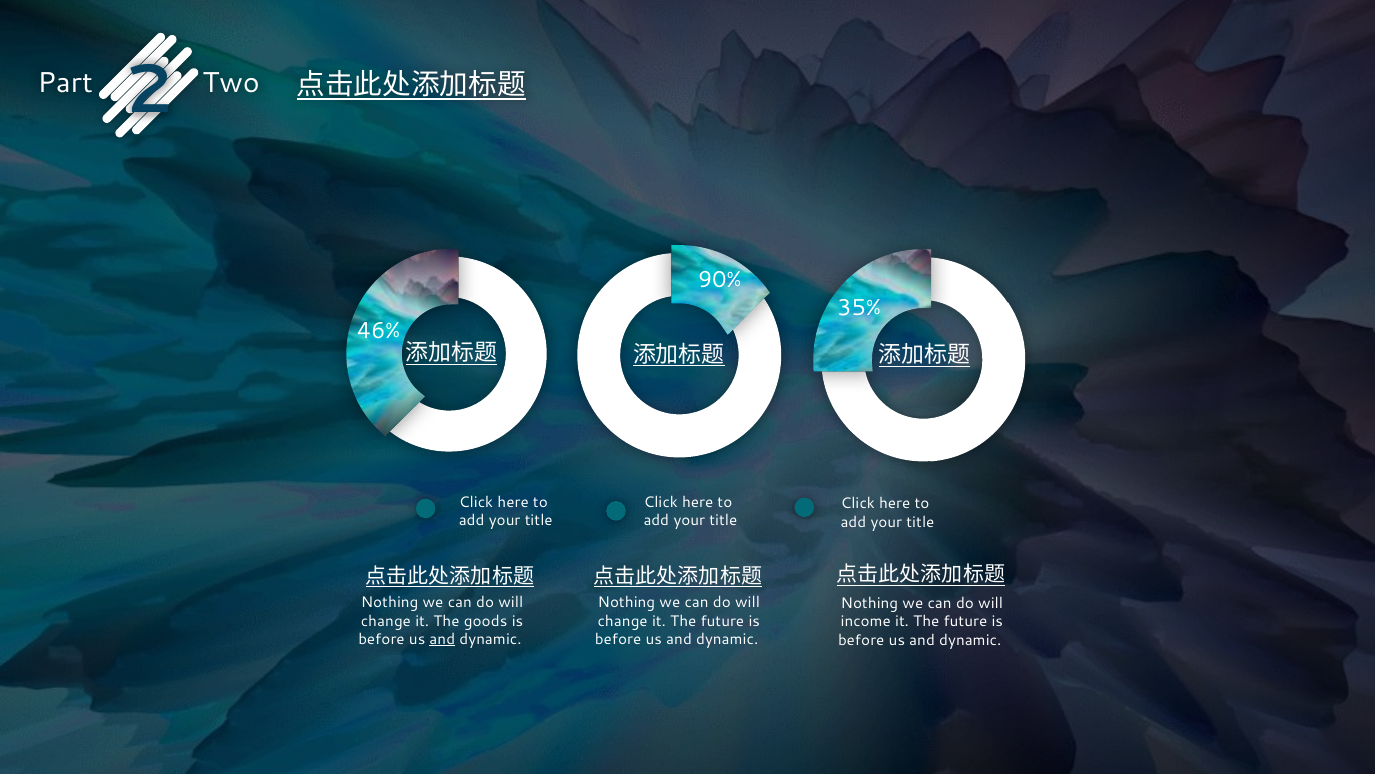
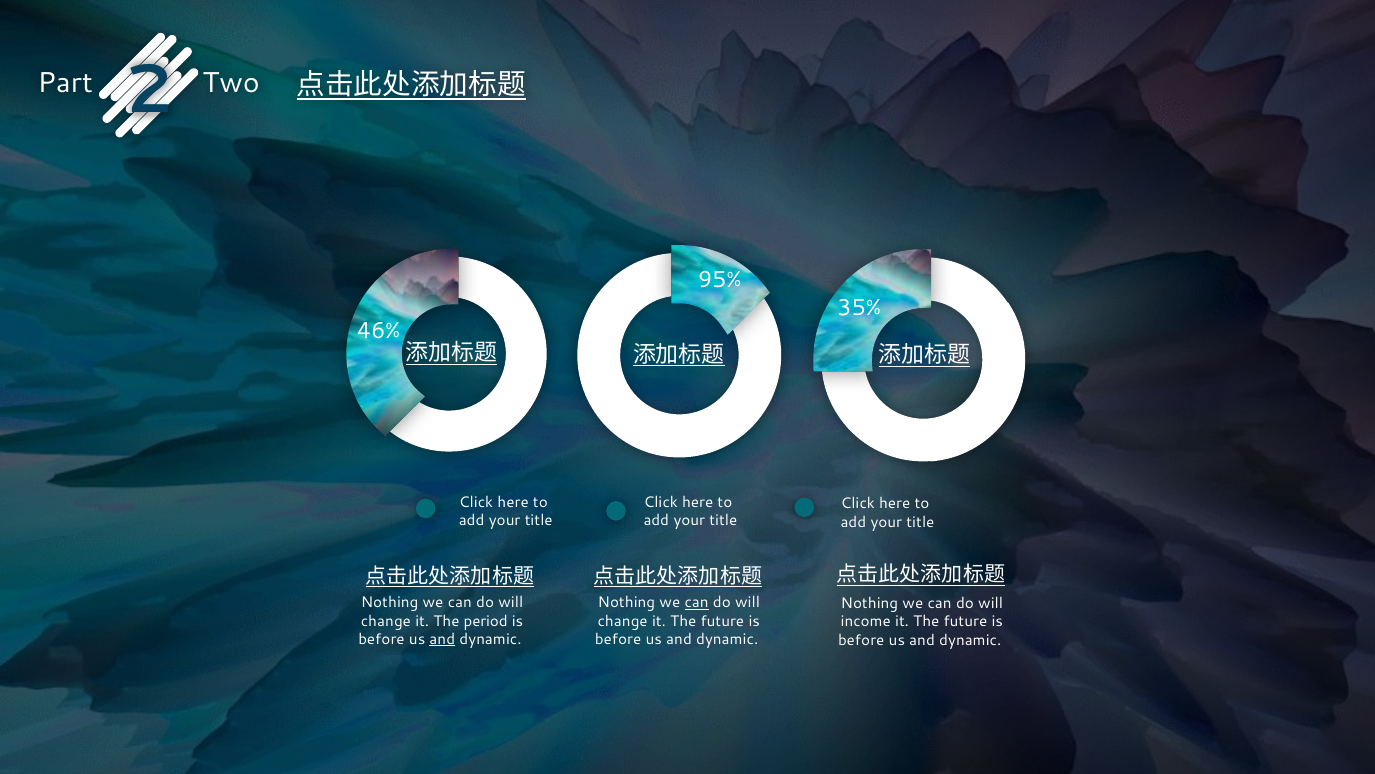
90%: 90% -> 95% (720, 280)
can underline: none -> present (697, 602)
goods: goods -> period (486, 621)
